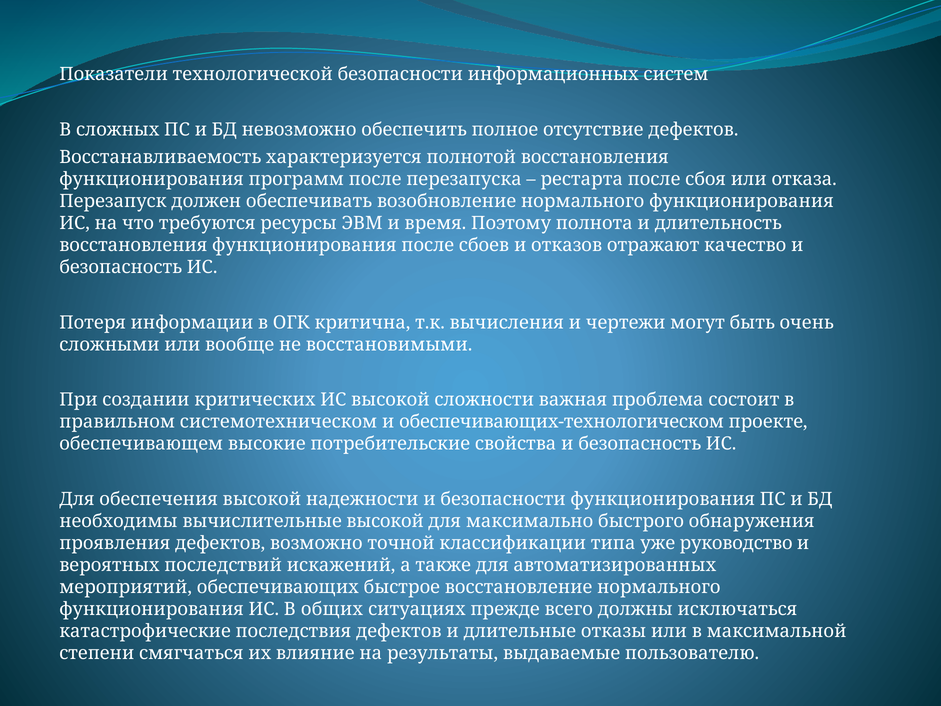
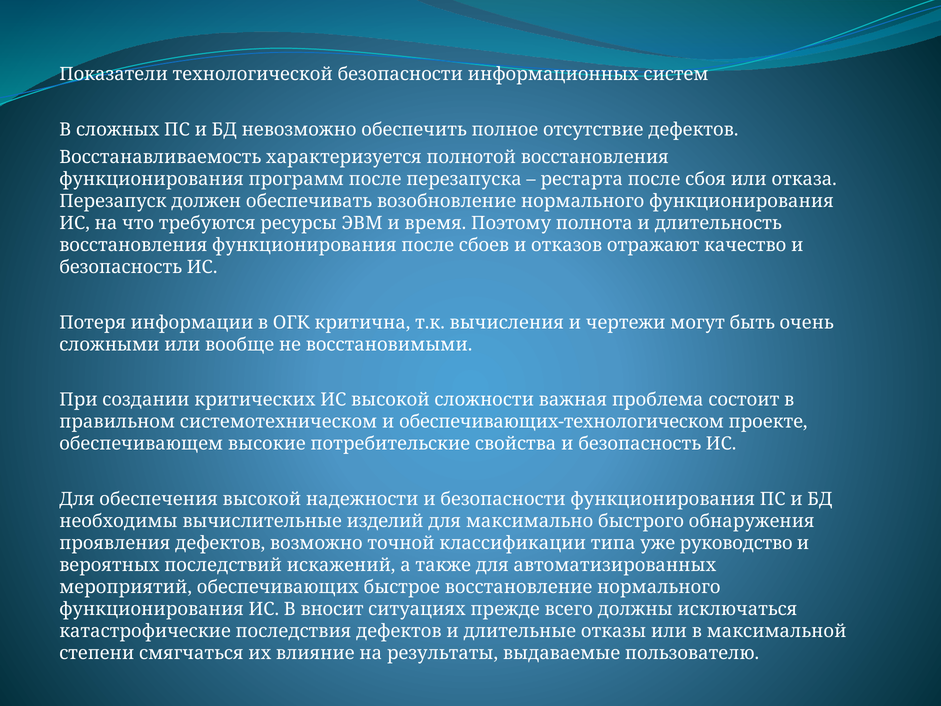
вычислительные высокой: высокой -> изделий (385, 521)
общих: общих -> вносит (332, 609)
